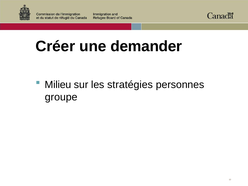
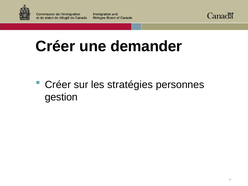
Milieu: Milieu -> Créer (58, 85)
groupe: groupe -> gestion (61, 97)
